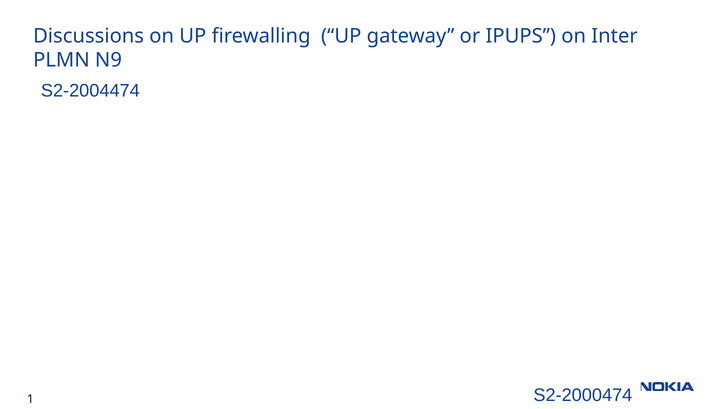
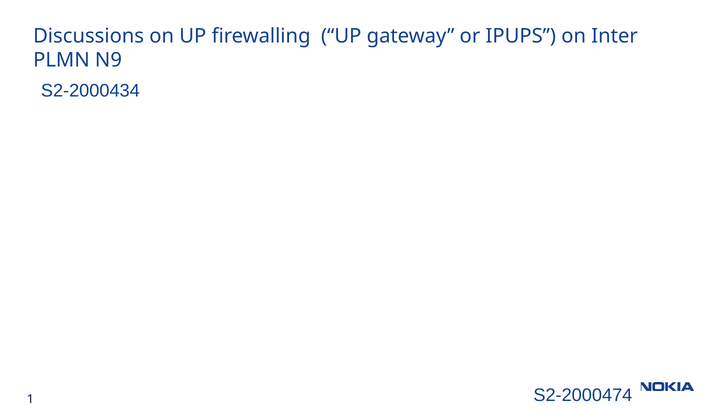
S2-2004474: S2-2004474 -> S2-2000434 (90, 91)
